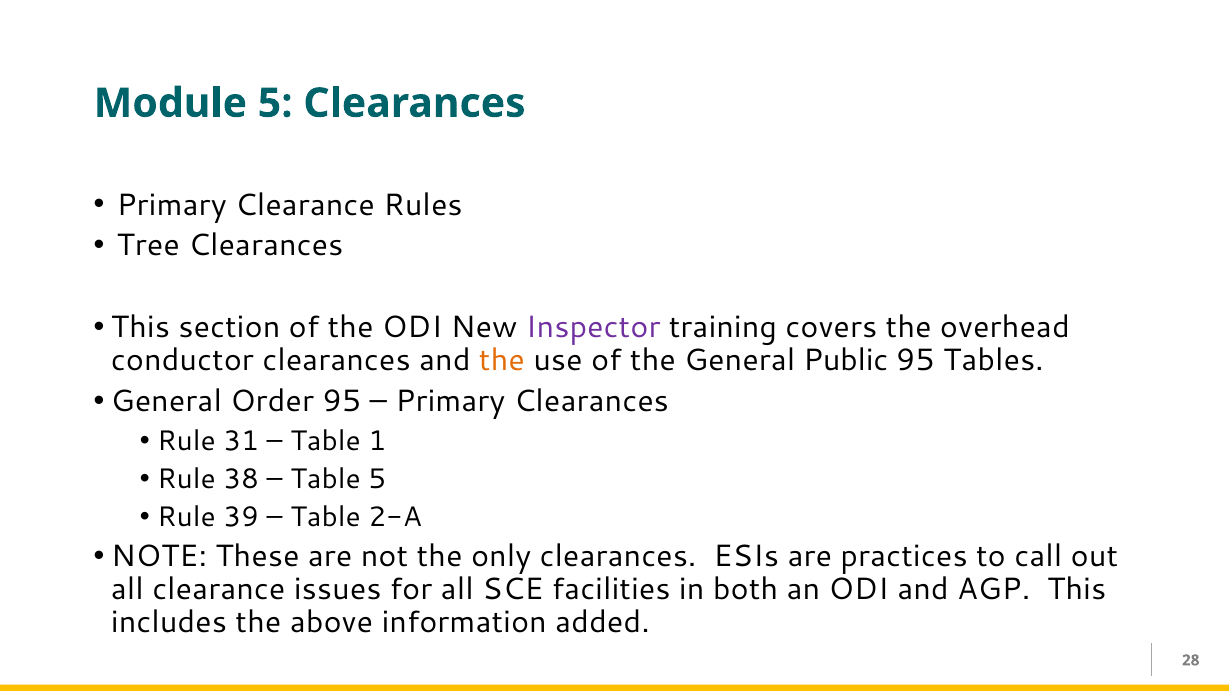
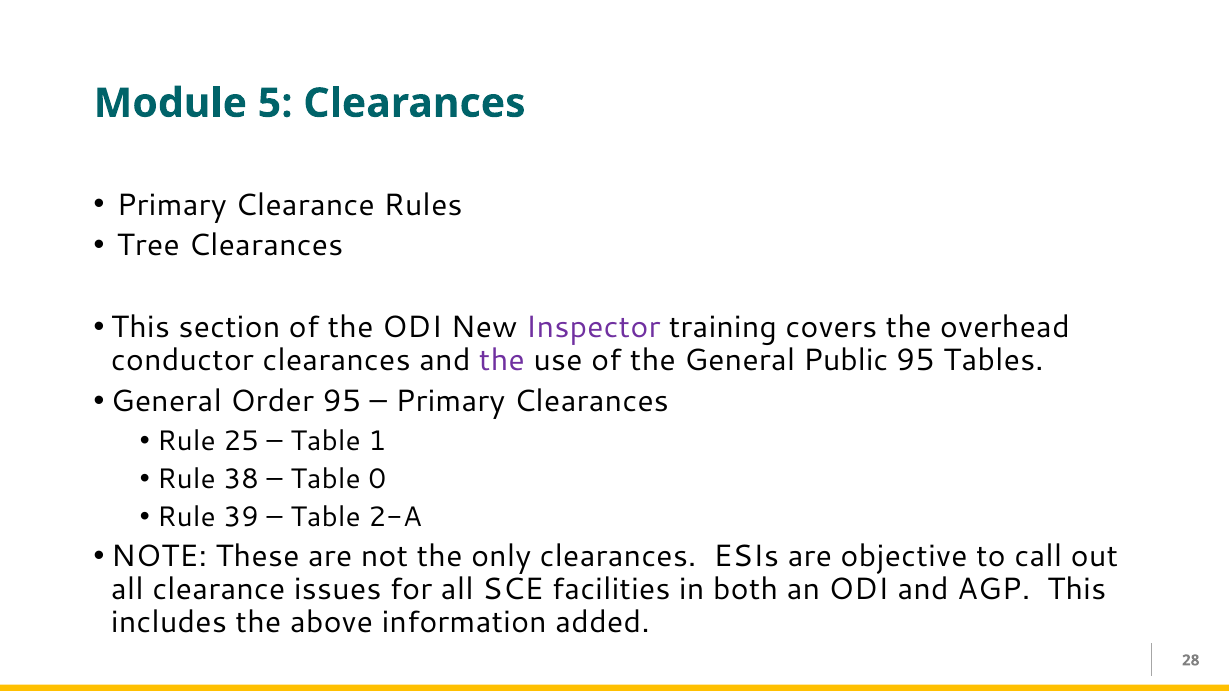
the colour: orange -> purple (502, 361)
31: 31 -> 25 (241, 441)
Table 5: 5 -> 0 (377, 479)
practices: practices -> objective (904, 557)
